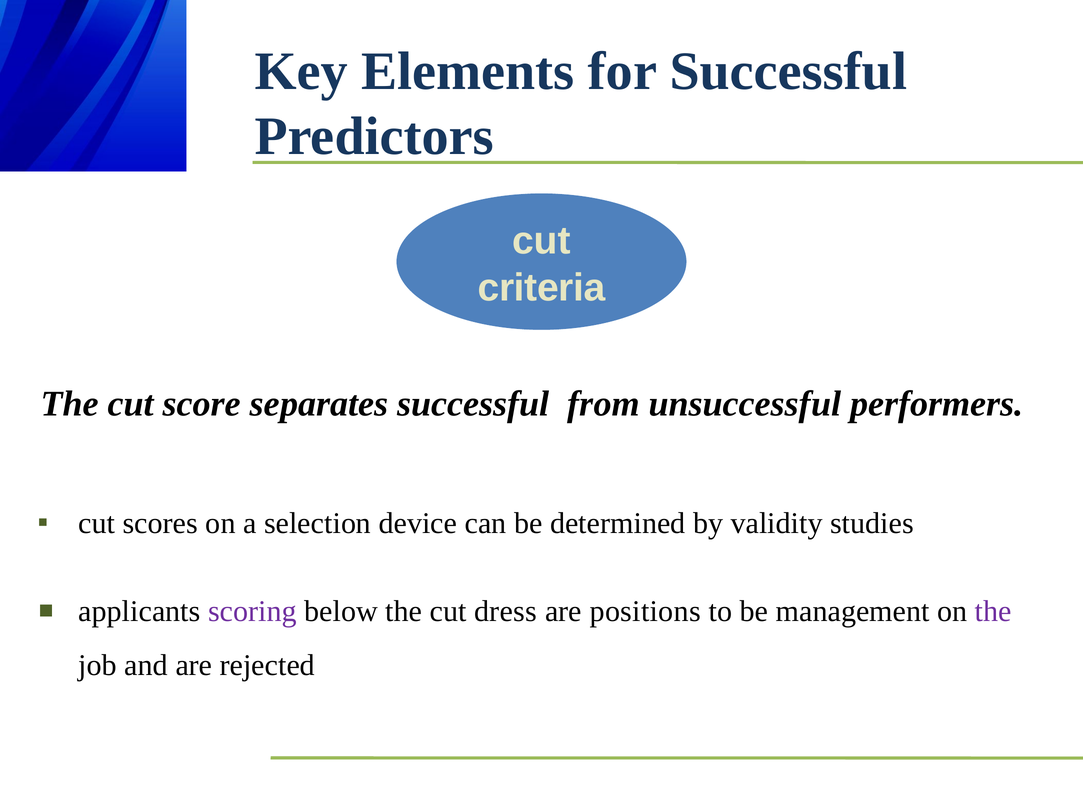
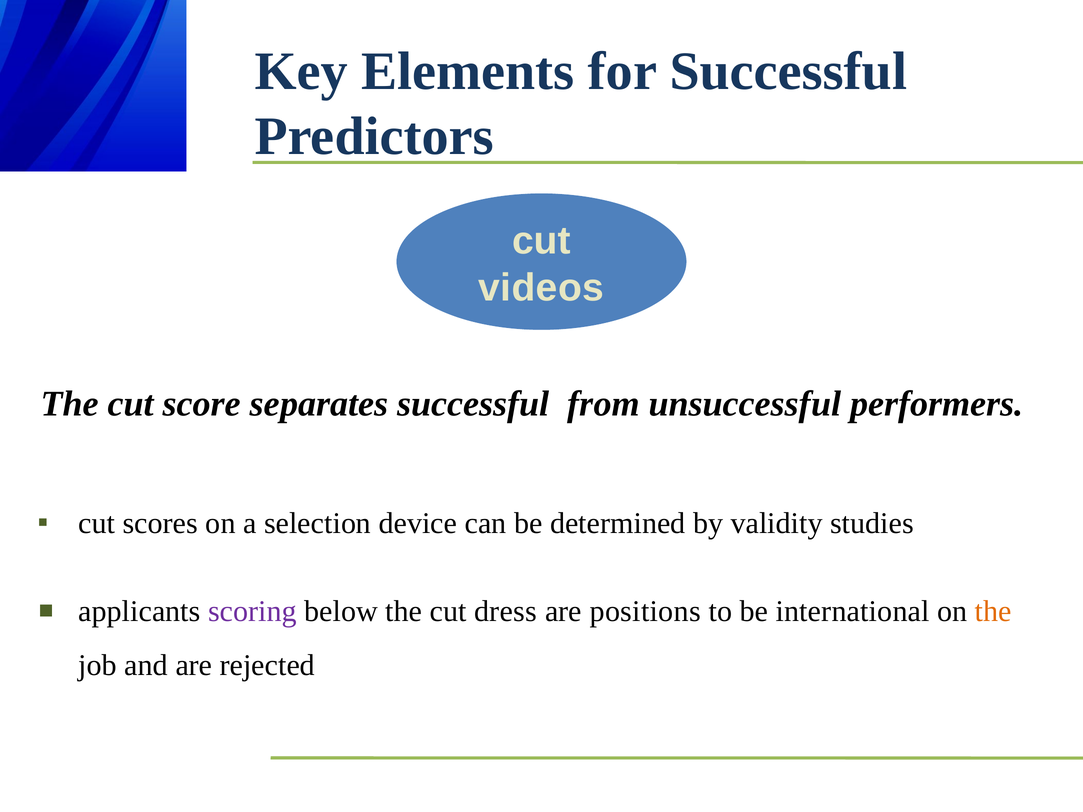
criteria: criteria -> videos (541, 288)
management: management -> international (853, 612)
the colour: purple -> orange (993, 612)
